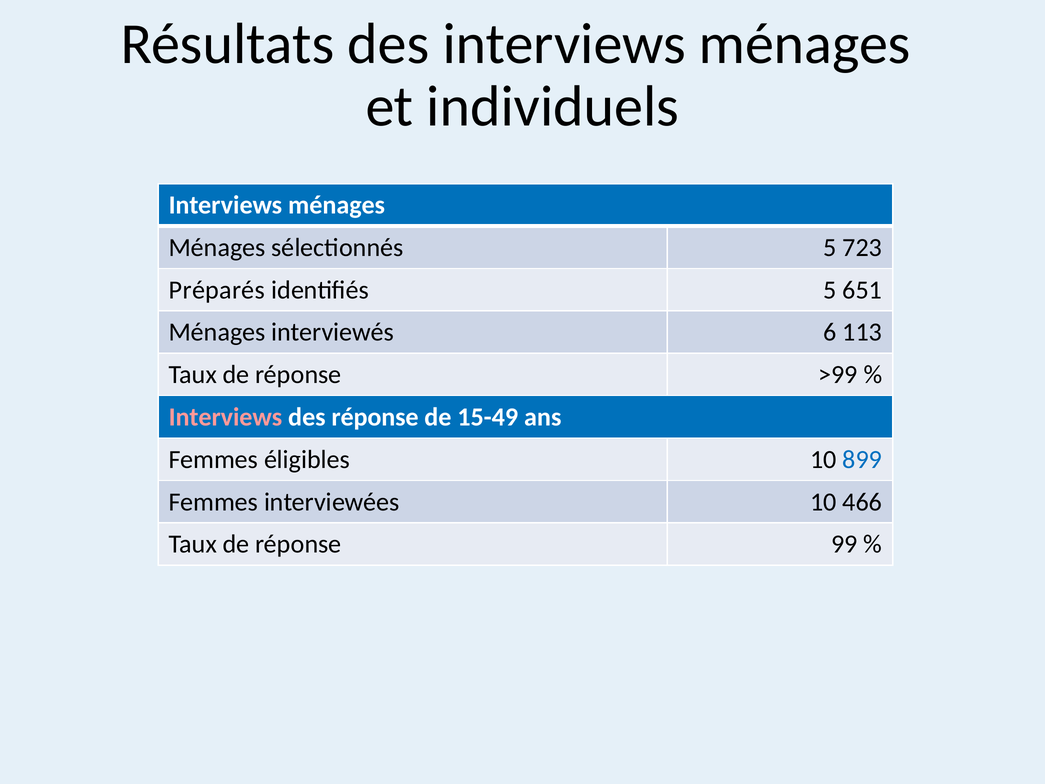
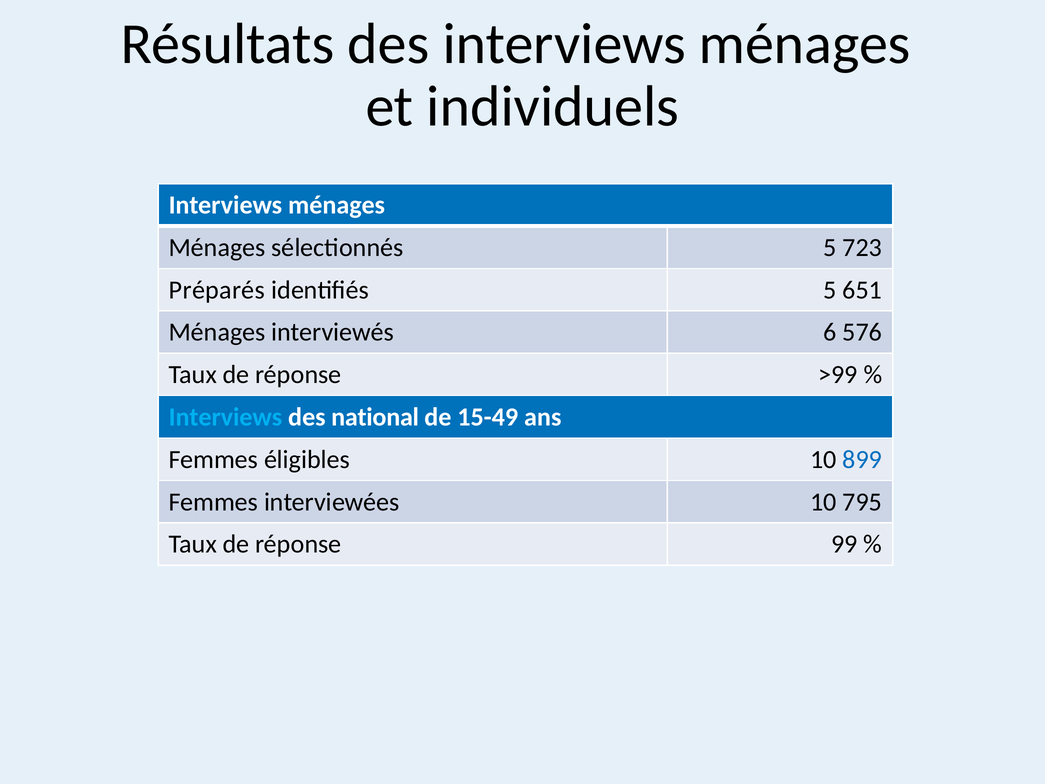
113: 113 -> 576 (862, 332)
Interviews colour: pink -> light blue (225, 417)
des réponse: réponse -> national (375, 417)
466: 466 -> 795 (862, 502)
